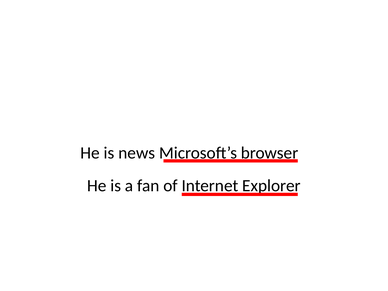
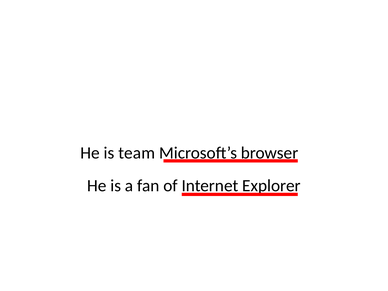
news: news -> team (137, 153)
